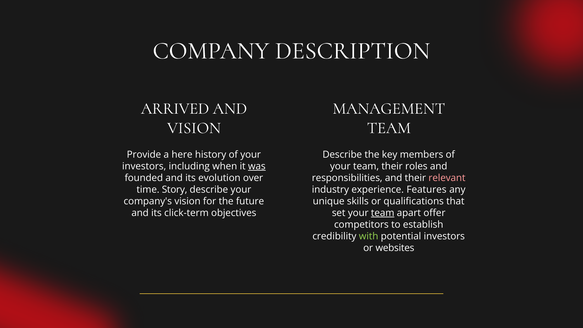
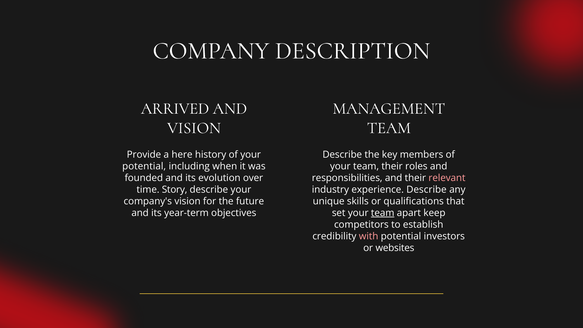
investors: investors -> potential (144, 166)
was underline: present -> none (257, 166)
experience Features: Features -> Describe (427, 189)
click-term: click-term -> year-term (186, 213)
offer: offer -> keep (434, 213)
with colour: light green -> pink (369, 236)
